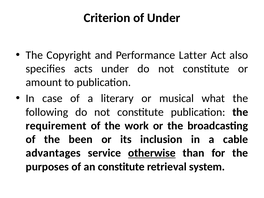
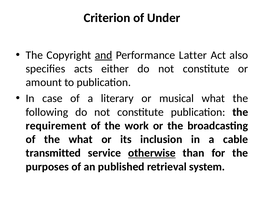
and underline: none -> present (104, 55)
acts under: under -> either (115, 69)
the been: been -> what (81, 139)
advantages: advantages -> transmitted (53, 153)
an constitute: constitute -> published (121, 167)
